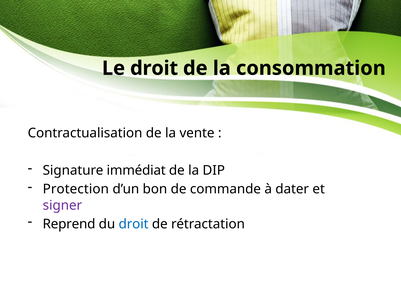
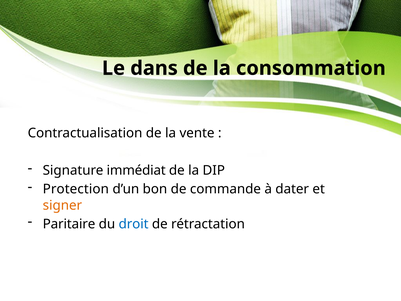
Le droit: droit -> dans (154, 68)
signer colour: purple -> orange (62, 205)
Reprend: Reprend -> Paritaire (69, 224)
